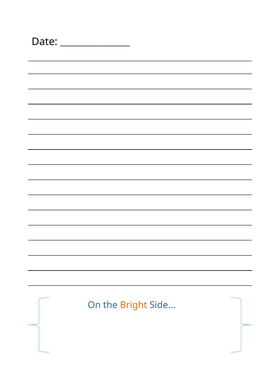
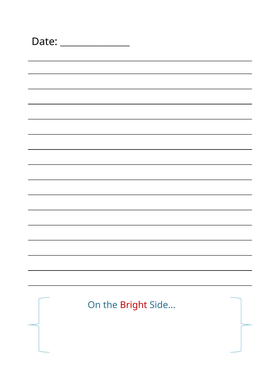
Bright colour: orange -> red (134, 305)
